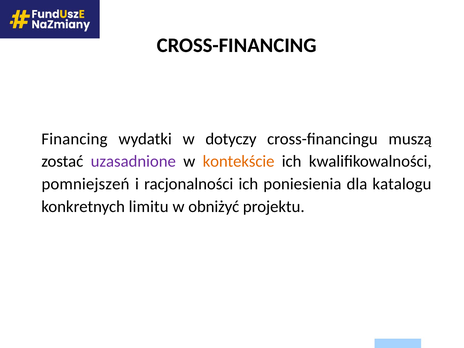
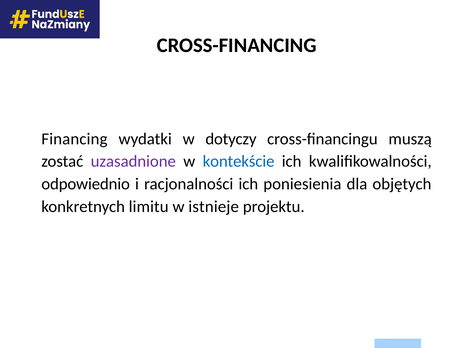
kontekście colour: orange -> blue (239, 161)
pomniejszeń: pomniejszeń -> odpowiednio (86, 184)
katalogu: katalogu -> objętych (402, 184)
obniżyć: obniżyć -> istnieje (214, 206)
